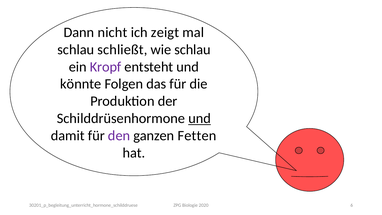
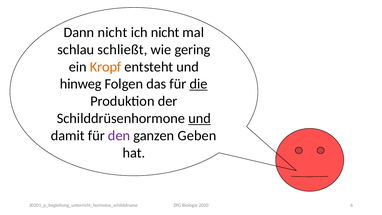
ich zeigt: zeigt -> nicht (165, 32)
wie schlau: schlau -> gering (192, 50)
Kropf colour: purple -> orange (106, 67)
könnte: könnte -> hinweg (81, 84)
die underline: none -> present (199, 84)
Fetten: Fetten -> Geben (197, 136)
